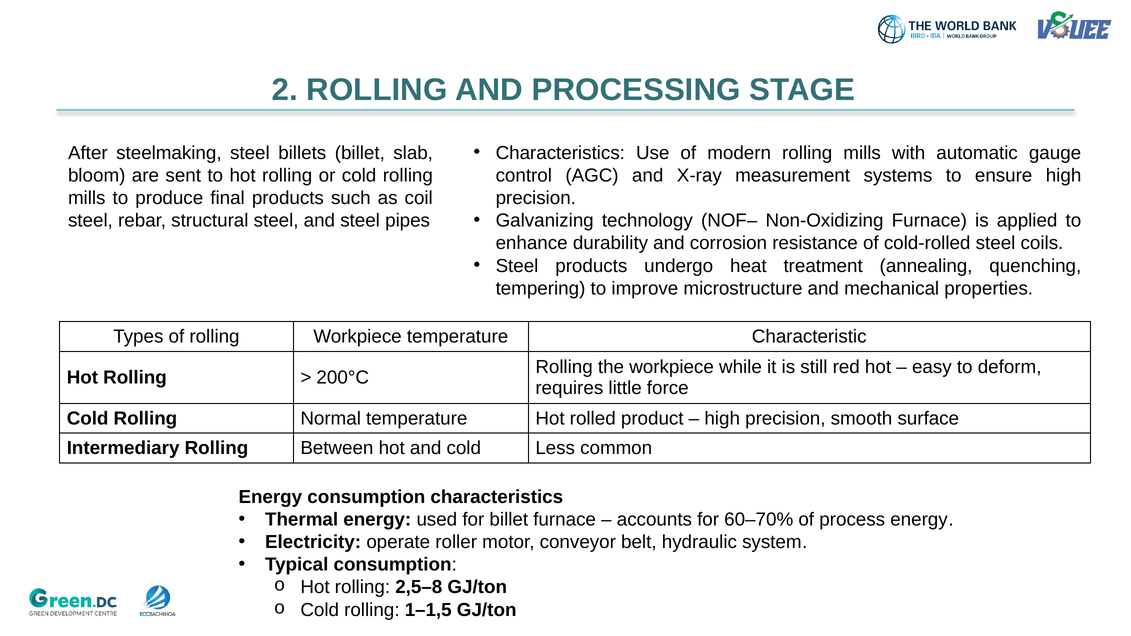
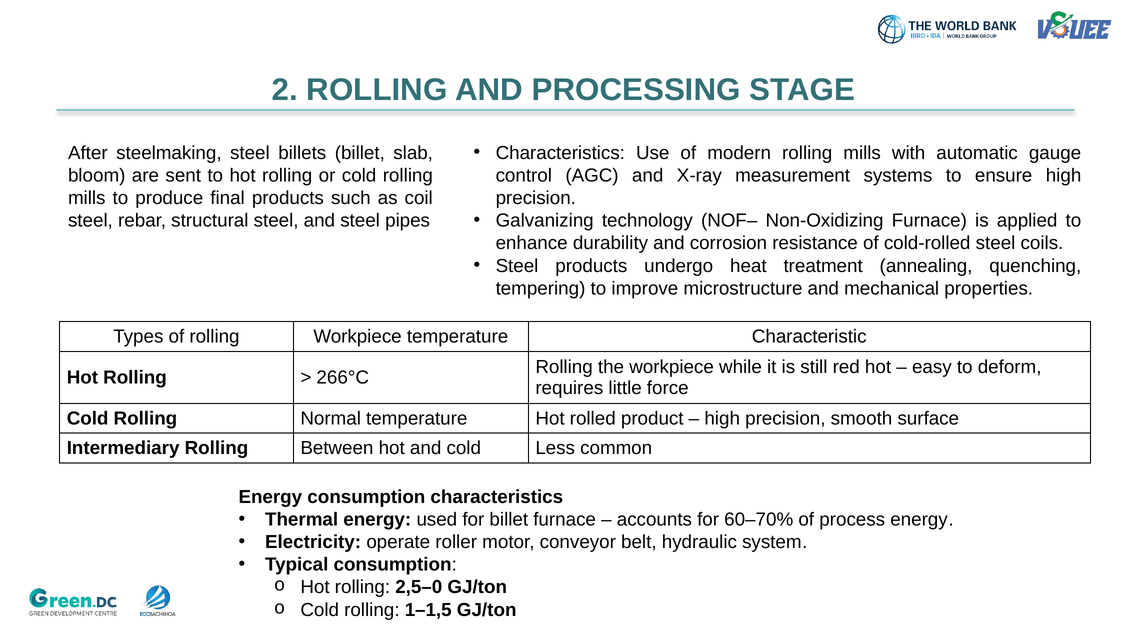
200°C: 200°C -> 266°C (343, 378)
2,5–8: 2,5–8 -> 2,5–0 (419, 587)
